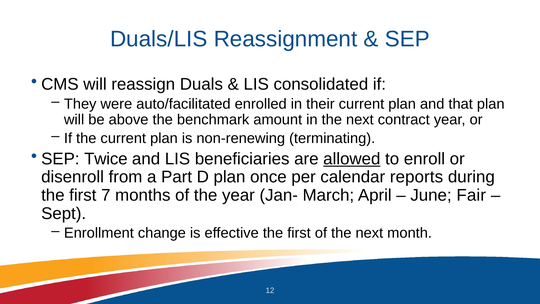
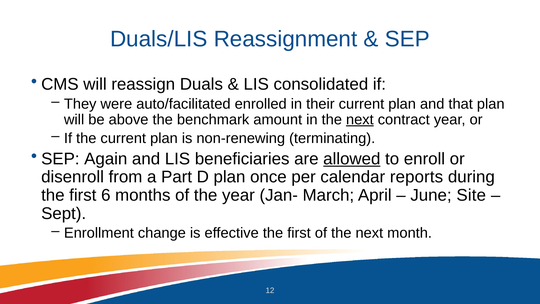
next underline: none -> present (360, 120)
Twice: Twice -> Again (106, 159)
7: 7 -> 6 (106, 195)
Fair: Fair -> Site (471, 195)
